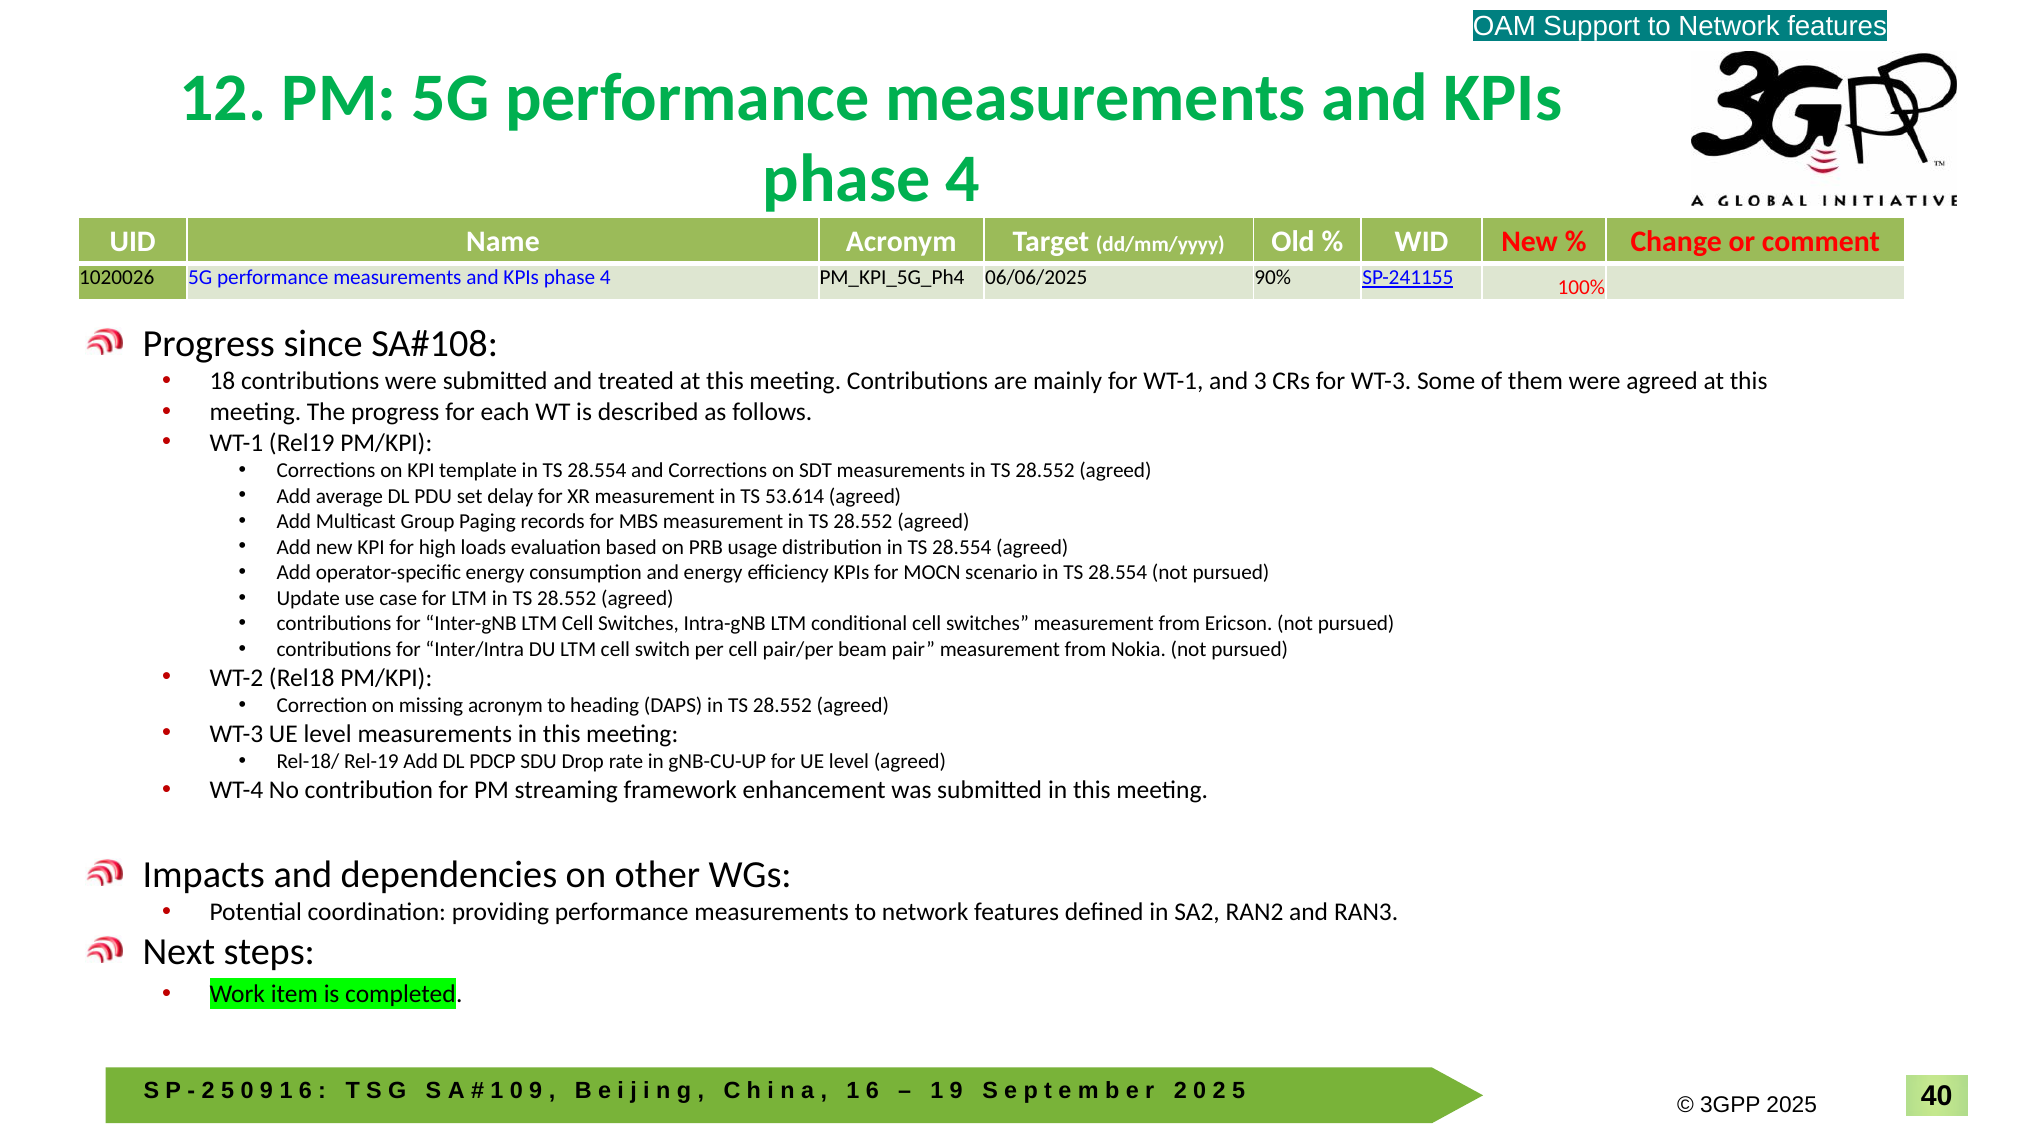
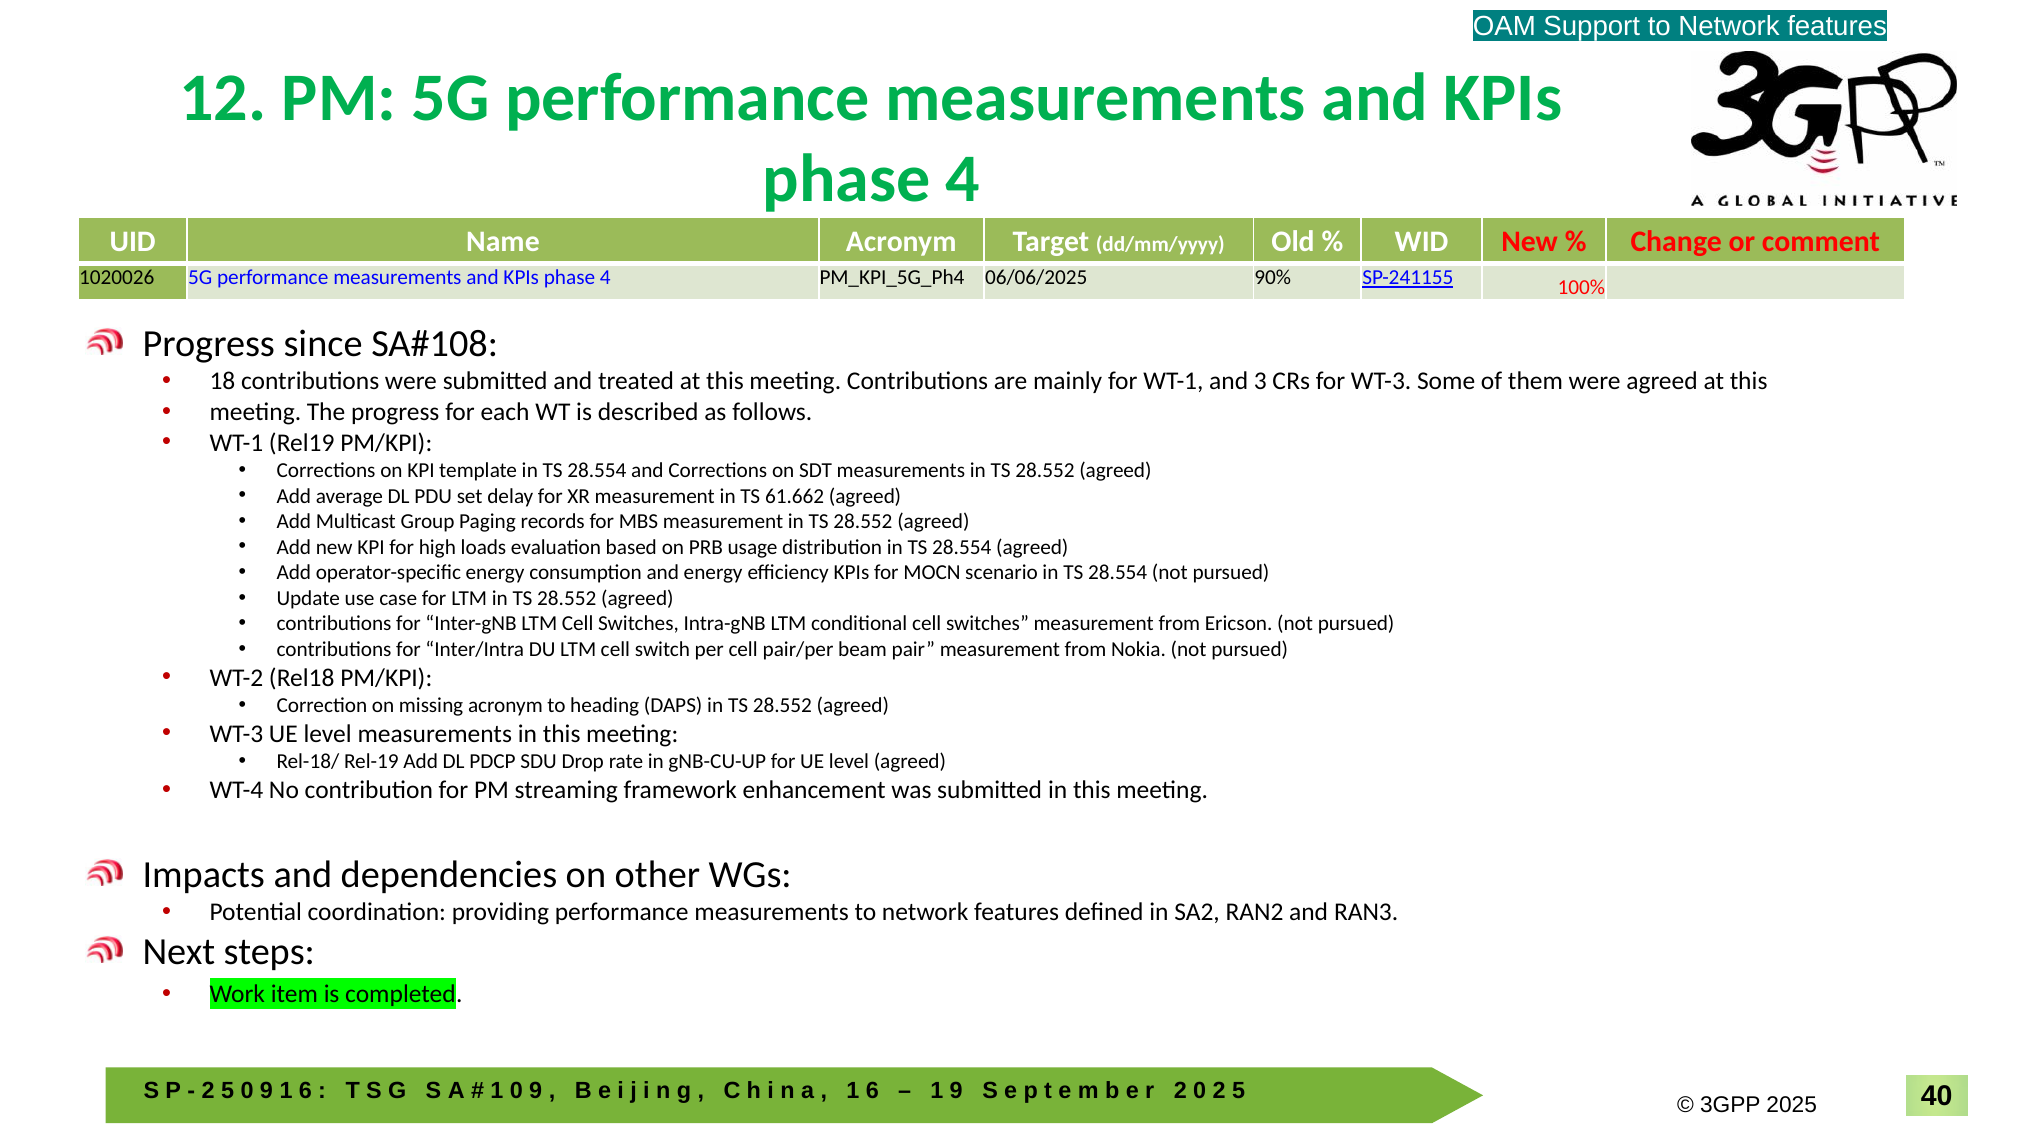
53.614: 53.614 -> 61.662 (795, 496)
